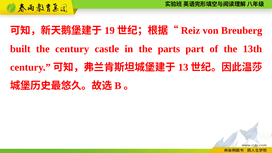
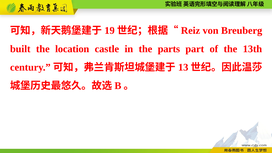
the century: century -> location (72, 49)
